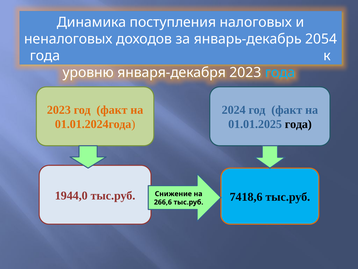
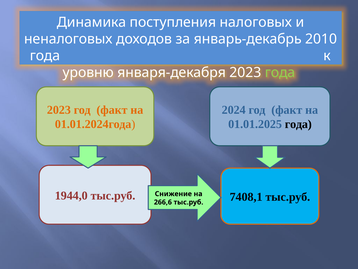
2054: 2054 -> 2010 (321, 39)
года colour: light blue -> light green (280, 72)
7418,6: 7418,6 -> 7408,1 (246, 197)
